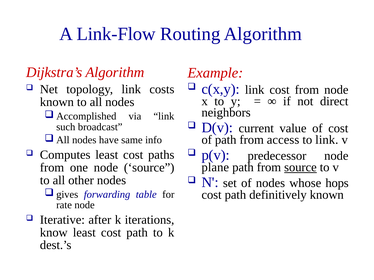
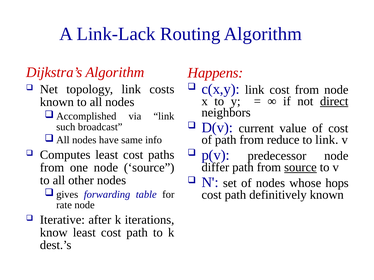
Link-Flow: Link-Flow -> Link-Lack (116, 34)
Example: Example -> Happens (215, 73)
direct underline: none -> present (334, 101)
access: access -> reduce (283, 140)
plane: plane -> differ (215, 168)
